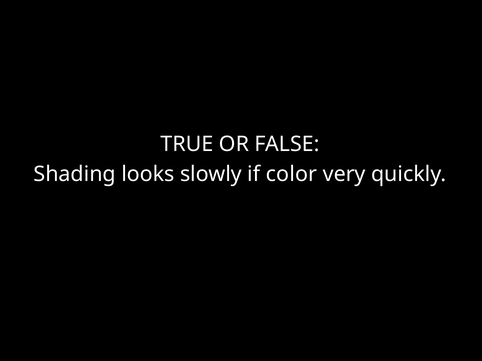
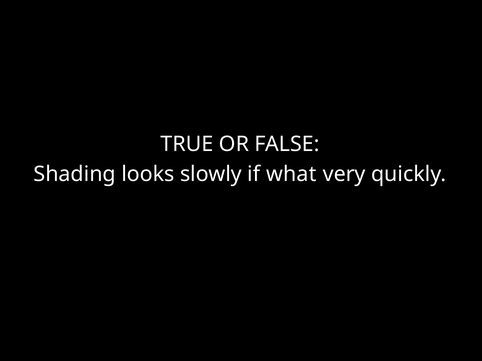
color: color -> what (291, 174)
